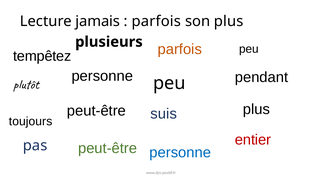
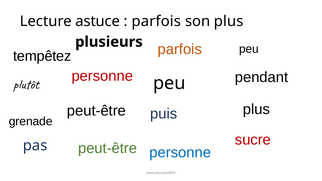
jamais: jamais -> astuce (98, 21)
personne colour: black -> red (102, 76)
suis: suis -> puis (164, 114)
toujours: toujours -> grenade (31, 121)
entier: entier -> sucre (253, 140)
